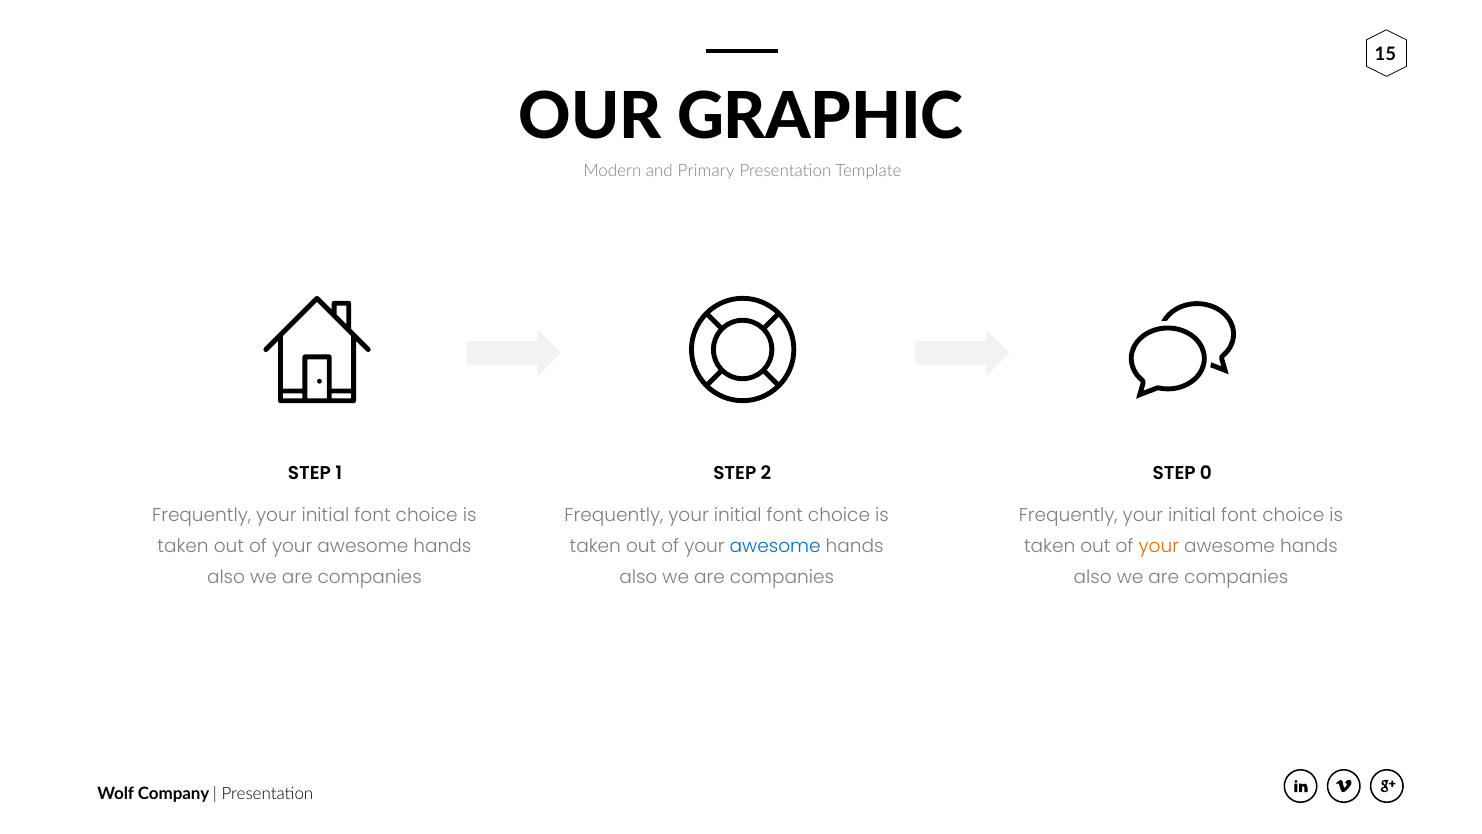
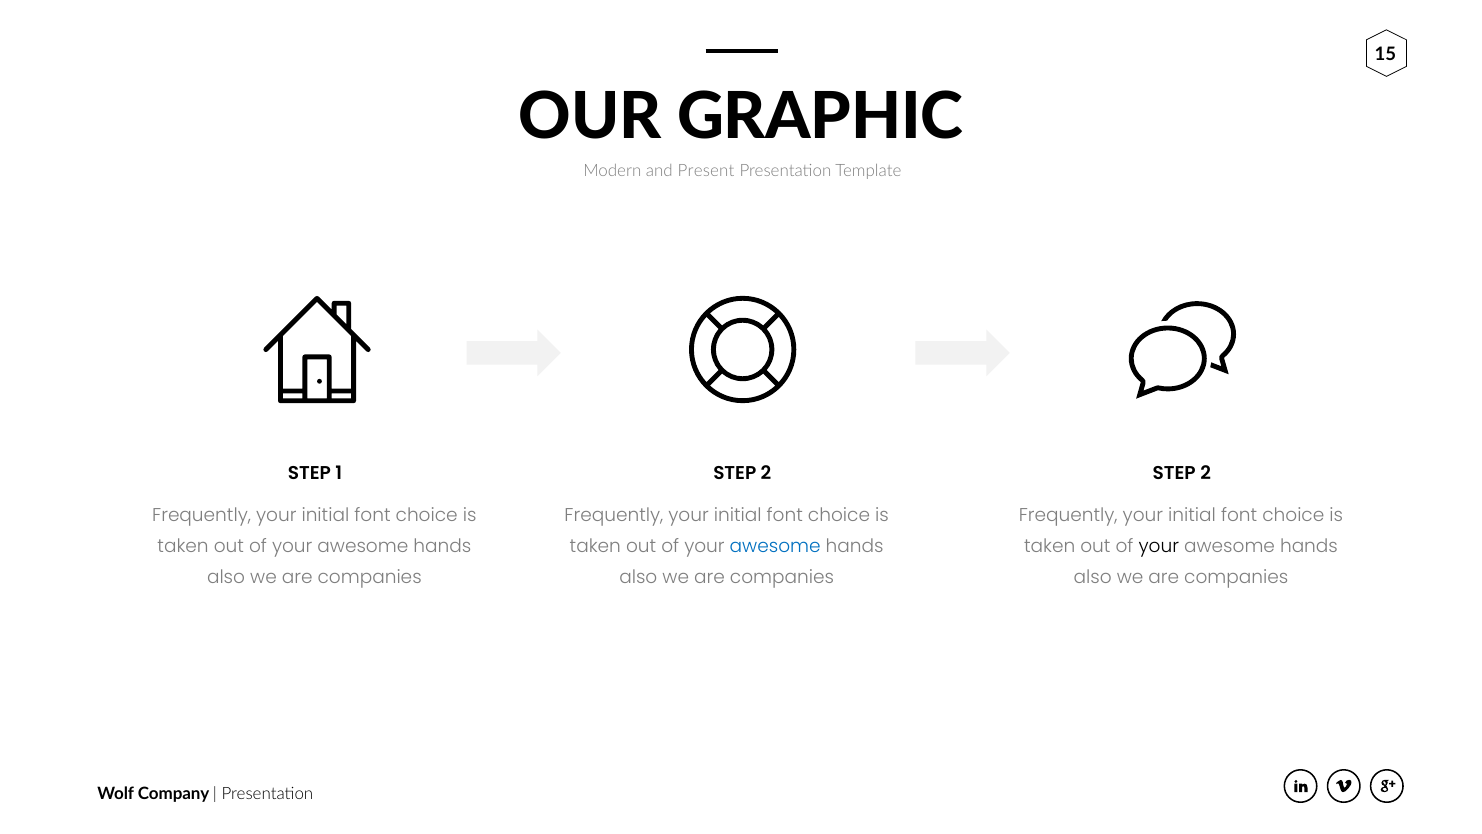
Primary: Primary -> Present (706, 171)
0: 0 -> 2 (1206, 473)
your colour: orange -> black (1159, 546)
